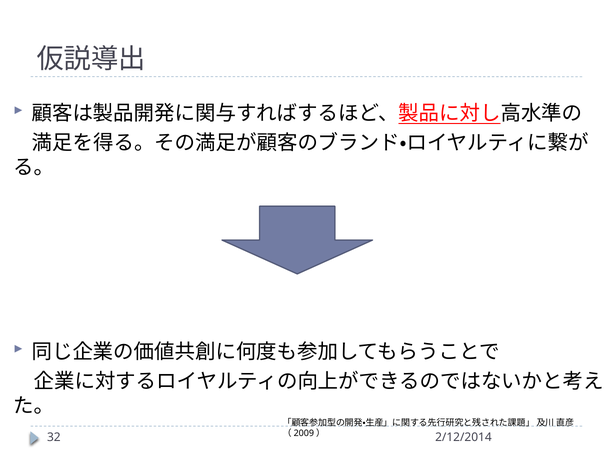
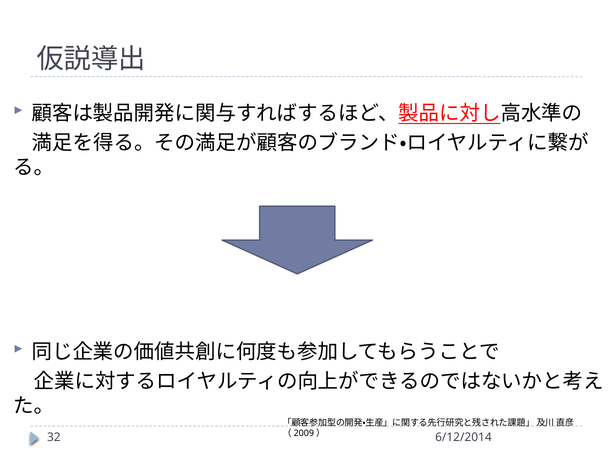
2/12/2014: 2/12/2014 -> 6/12/2014 (463, 437)
